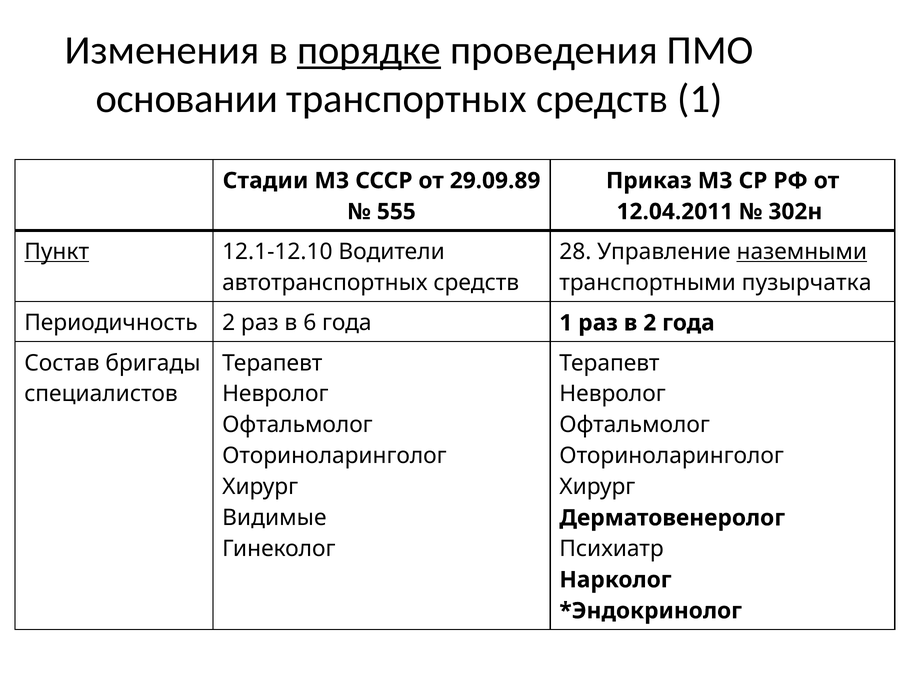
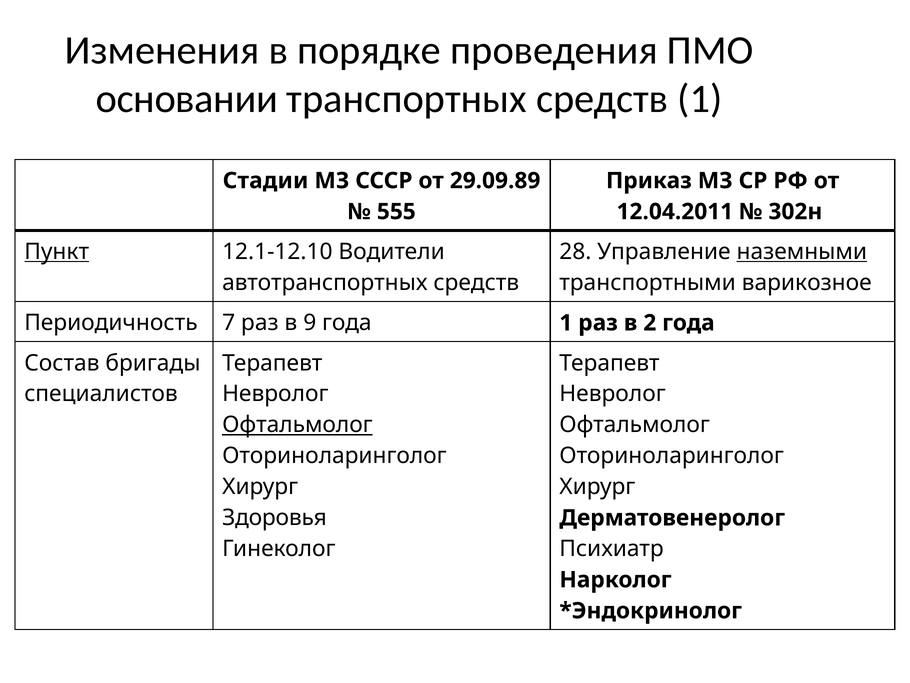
порядке underline: present -> none (369, 50)
пузырчатка: пузырчатка -> варикозное (807, 283)
Периодичность 2: 2 -> 7 (229, 323)
6: 6 -> 9 (310, 323)
Офтальмолог underline: none -> present (297, 425)
Видимые: Видимые -> Здоровья (275, 517)
